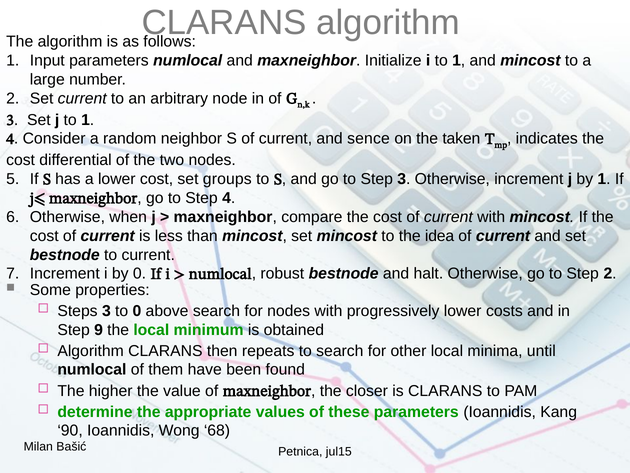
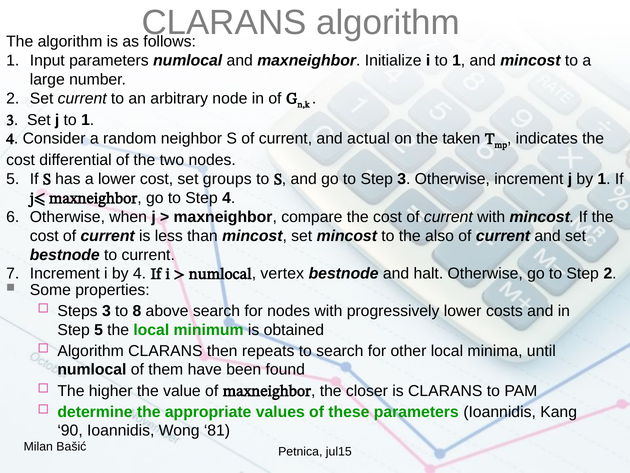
sence: sence -> actual (368, 139)
idea: idea -> also (440, 236)
by 0: 0 -> 4 (139, 273)
robust: robust -> vertex (282, 273)
to 0: 0 -> 8 (137, 311)
Step 9: 9 -> 5 (99, 329)
68: 68 -> 81 (217, 430)
